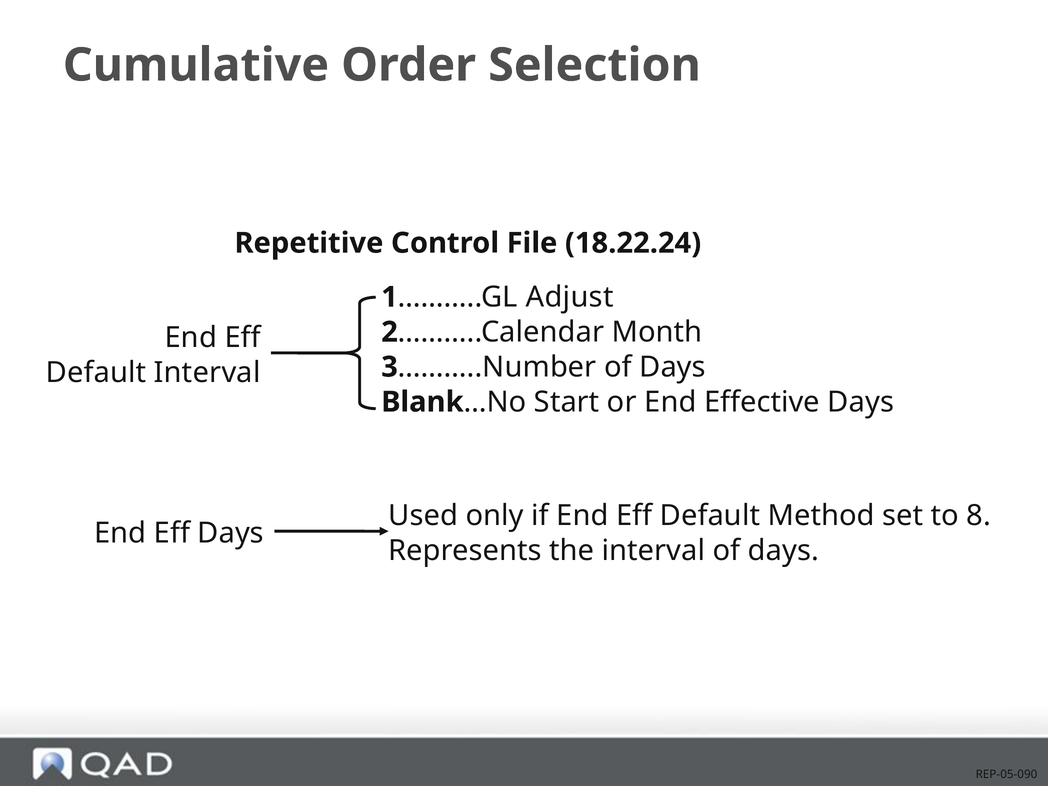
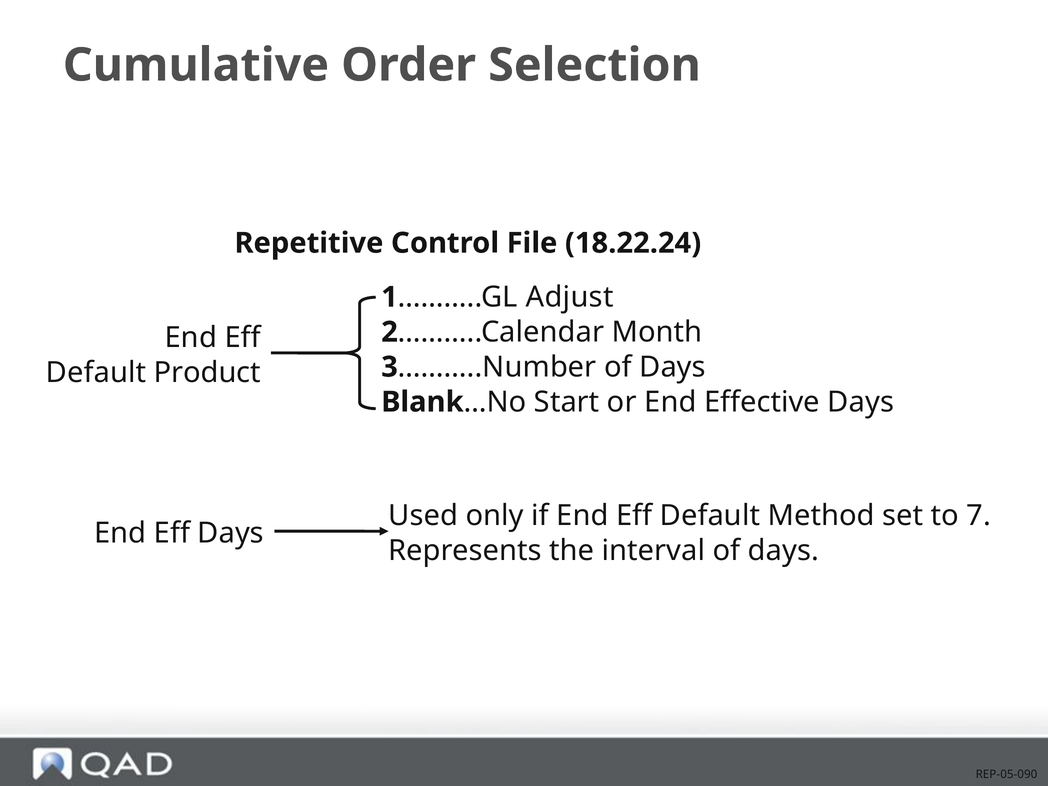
Default Interval: Interval -> Product (207, 372)
8: 8 -> 7 (979, 516)
